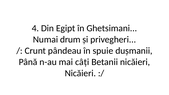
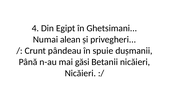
drum: drum -> alean (70, 39)
câți: câți -> găsi (82, 62)
